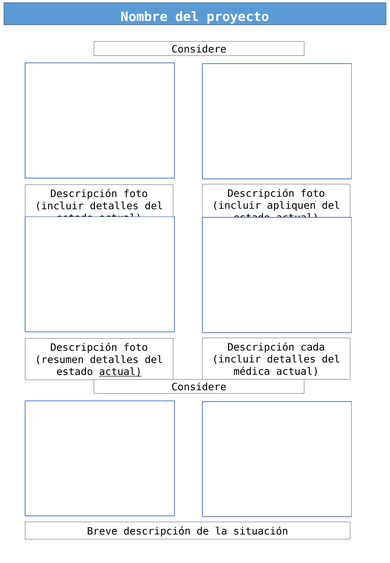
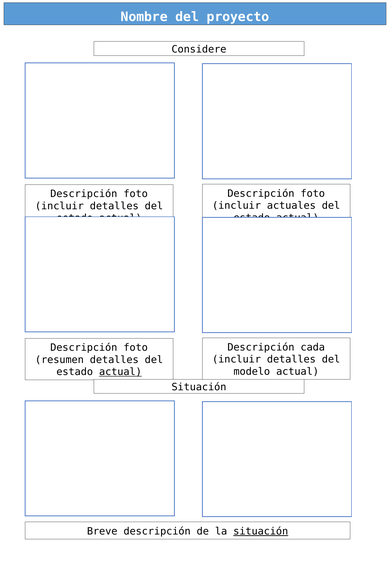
apliquen: apliquen -> actuales (291, 206)
médica: médica -> modelo (252, 372)
Considere: Considere -> Situación (199, 387)
situación underline: none -> present (261, 532)
